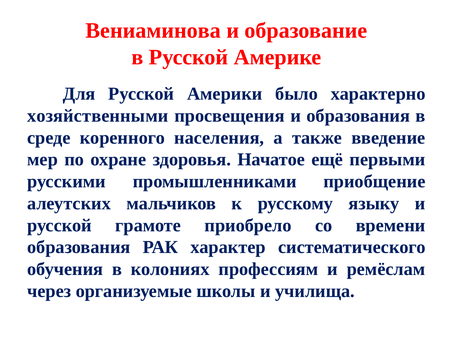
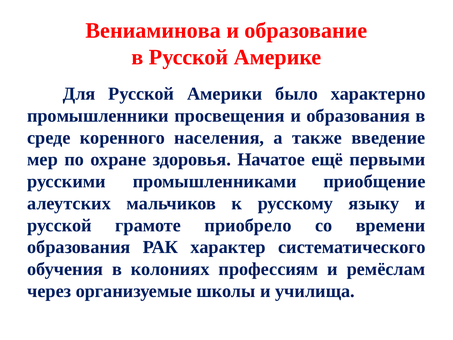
хозяйственными: хозяйственными -> промышленники (98, 116)
